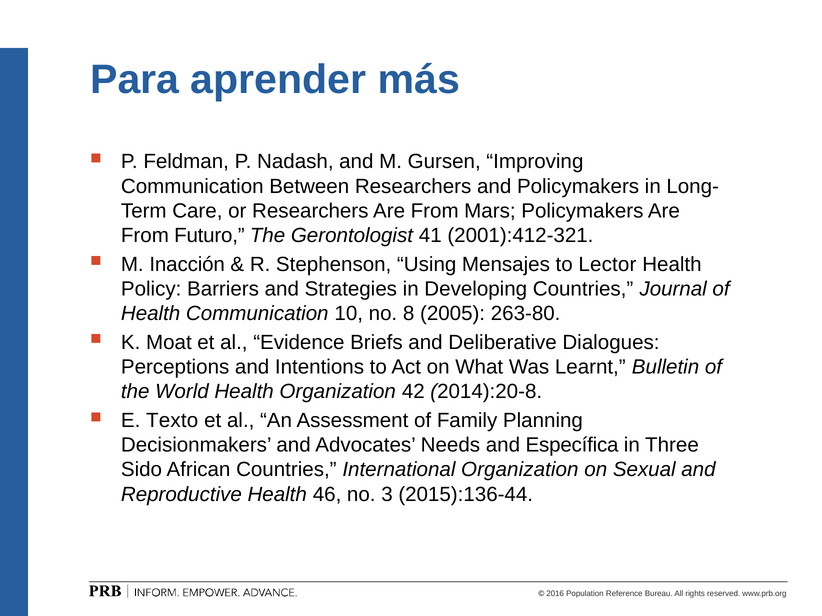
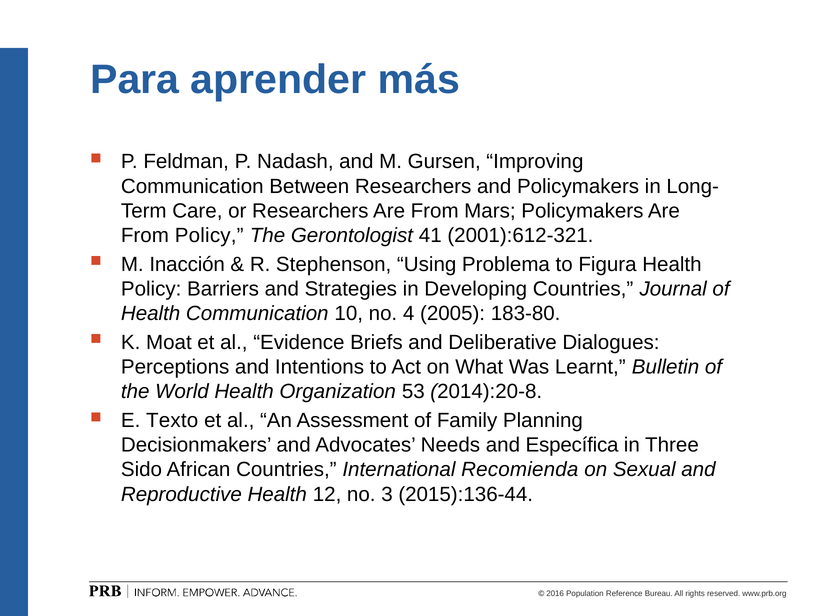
From Futuro: Futuro -> Policy (209, 236)
2001):412-321: 2001):412-321 -> 2001):612-321 (520, 236)
Mensajes: Mensajes -> Problema (506, 264)
Lector: Lector -> Figura (608, 264)
8: 8 -> 4 (409, 314)
263-80: 263-80 -> 183-80 (526, 314)
42: 42 -> 53 (413, 392)
International Organization: Organization -> Recomienda (520, 470)
46: 46 -> 12 (327, 495)
